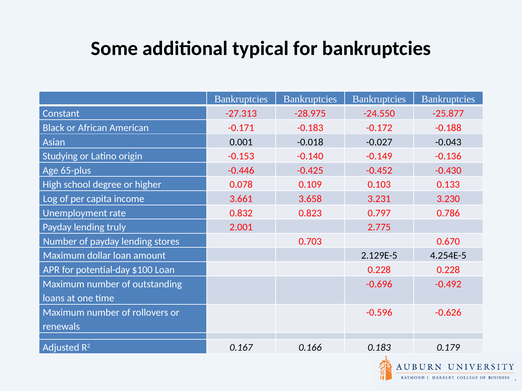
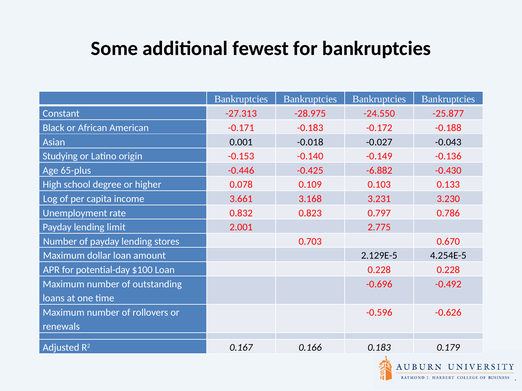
typical: typical -> fewest (261, 49)
-0.452: -0.452 -> -6.882 (379, 171)
3.658: 3.658 -> 3.168 (310, 199)
truly: truly -> limit (116, 228)
